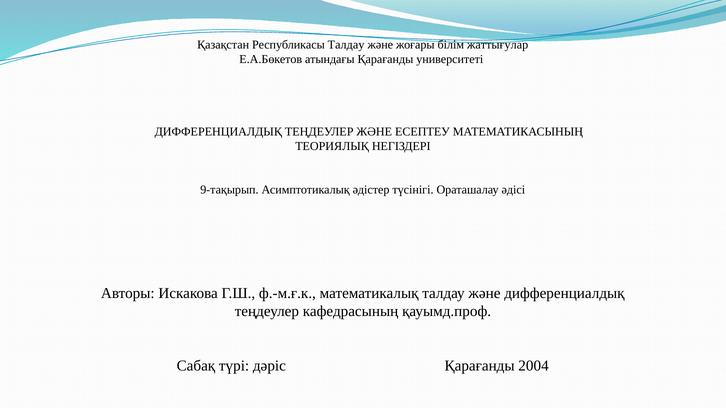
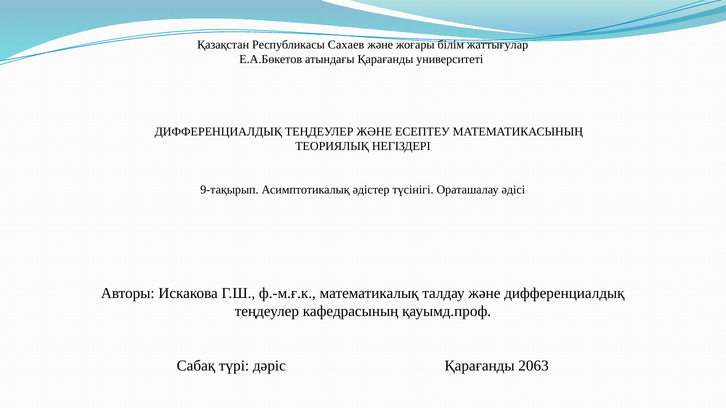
Республикасы Талдау: Талдау -> Сахаев (346, 45)
2004: 2004 -> 2063 (534, 366)
